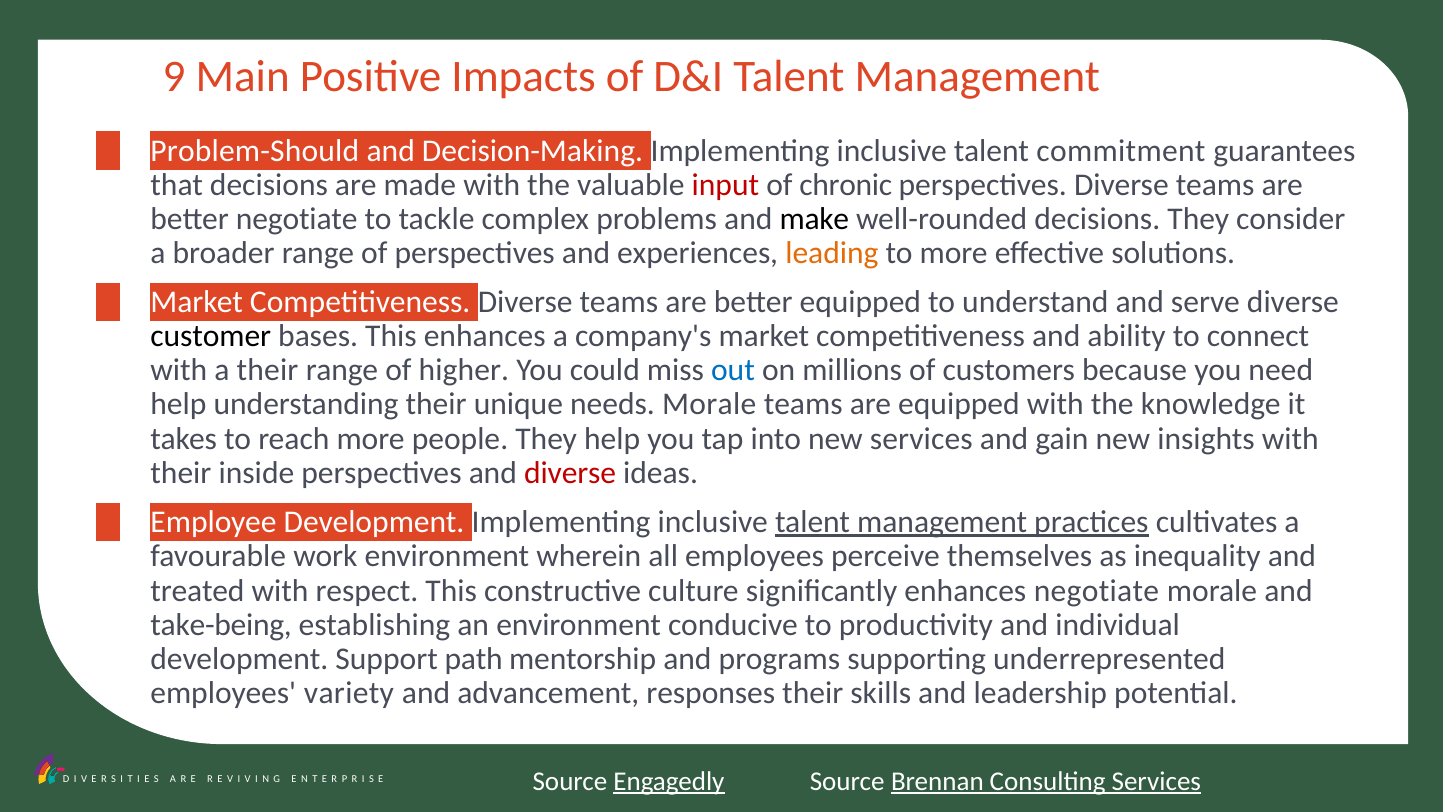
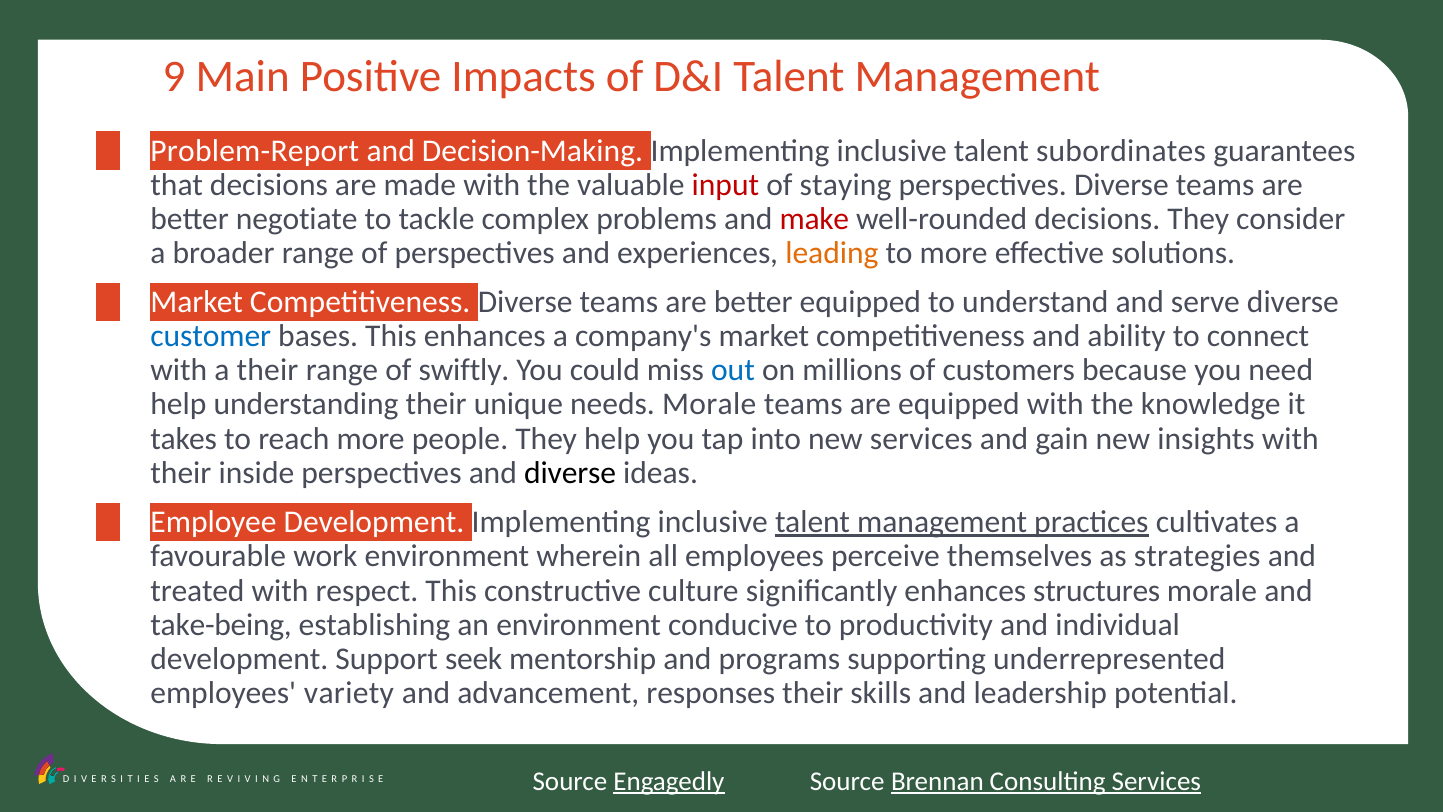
Problem-Should: Problem-Should -> Problem-Report (255, 151)
commitment: commitment -> subordinates (1121, 151)
chronic: chronic -> staying (846, 185)
make colour: black -> red (814, 219)
customer colour: black -> blue (211, 336)
higher: higher -> swiftly (464, 370)
diverse colour: red -> black (570, 472)
inequality: inequality -> strategies (1197, 556)
enhances negotiate: negotiate -> structures (1097, 590)
path: path -> seek (474, 659)
